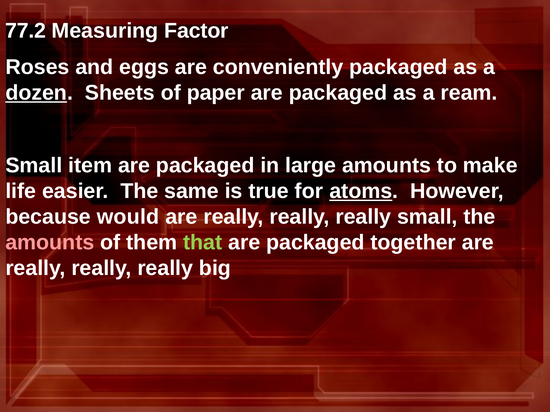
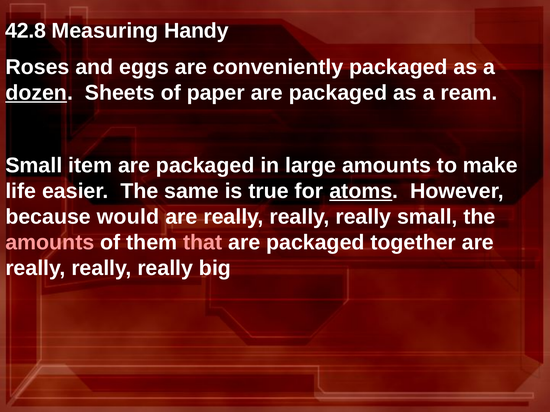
77.2: 77.2 -> 42.8 (26, 31)
Factor: Factor -> Handy (196, 31)
that colour: light green -> pink (203, 243)
